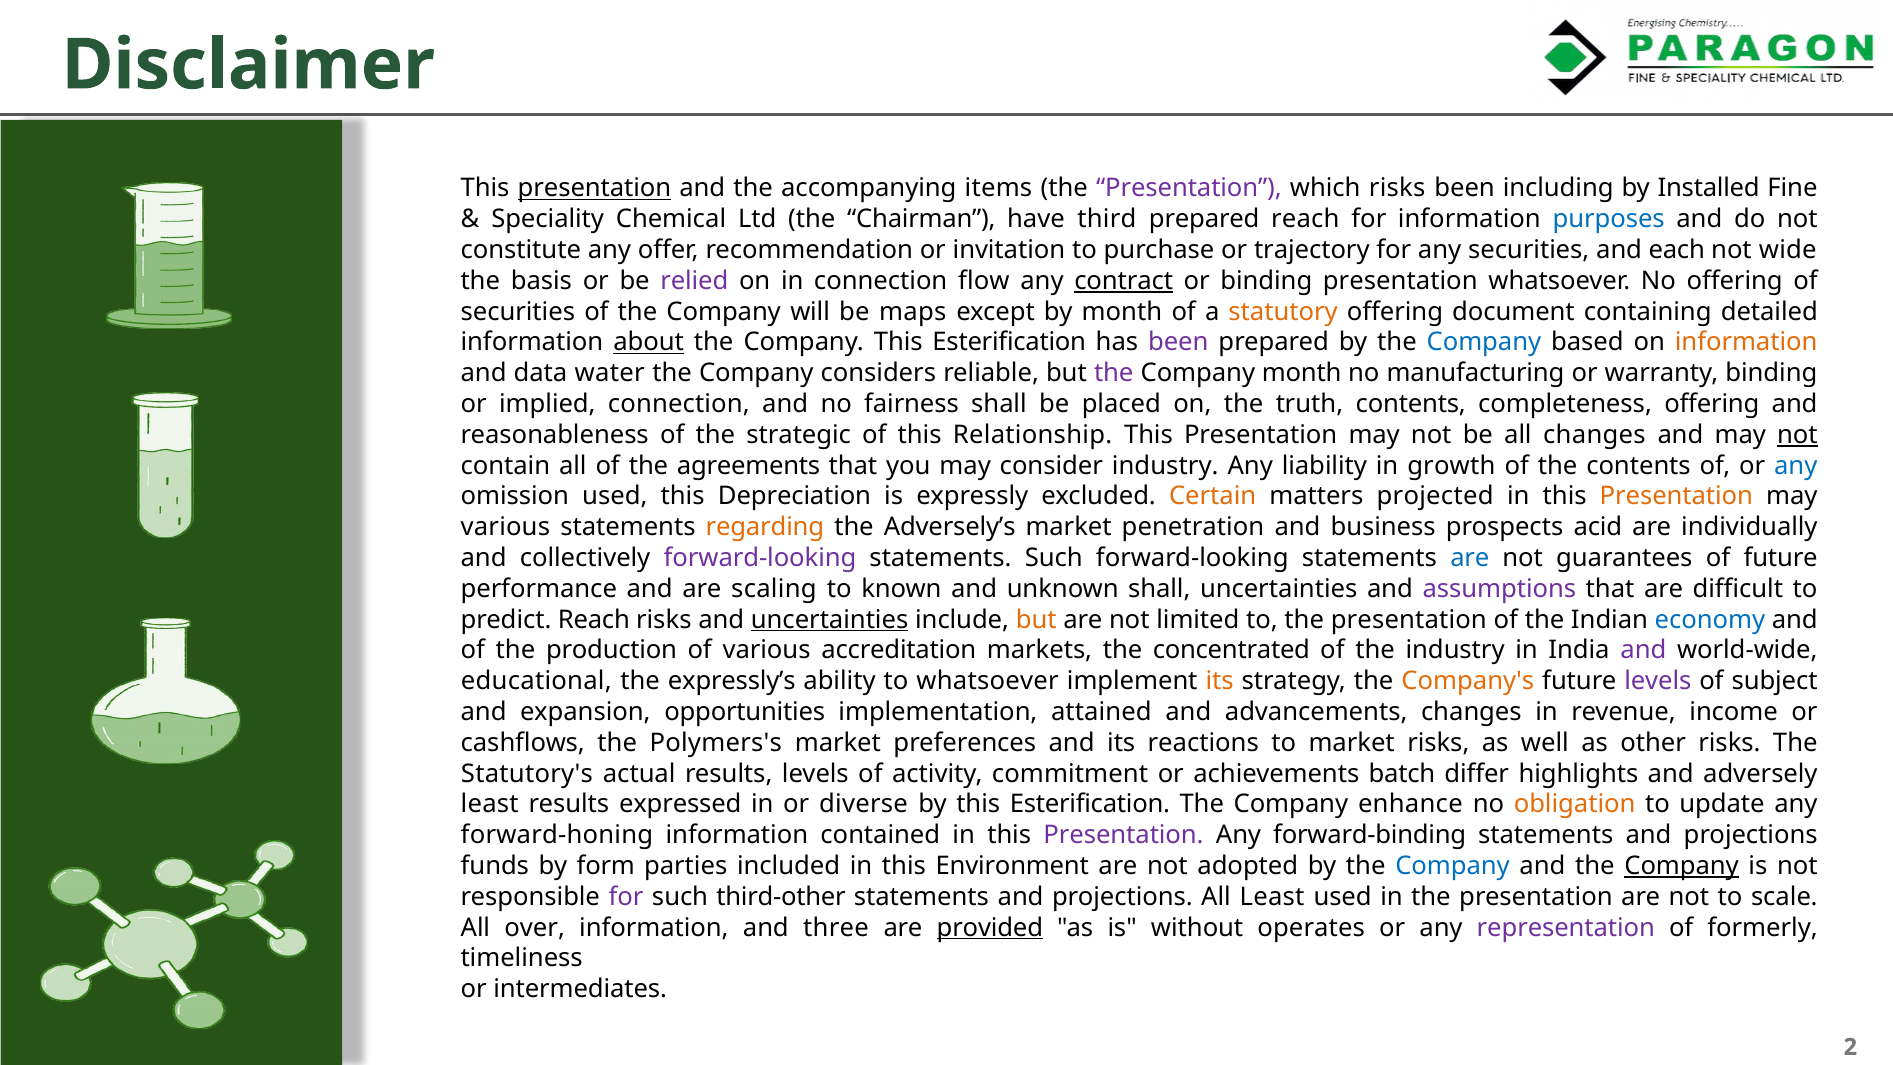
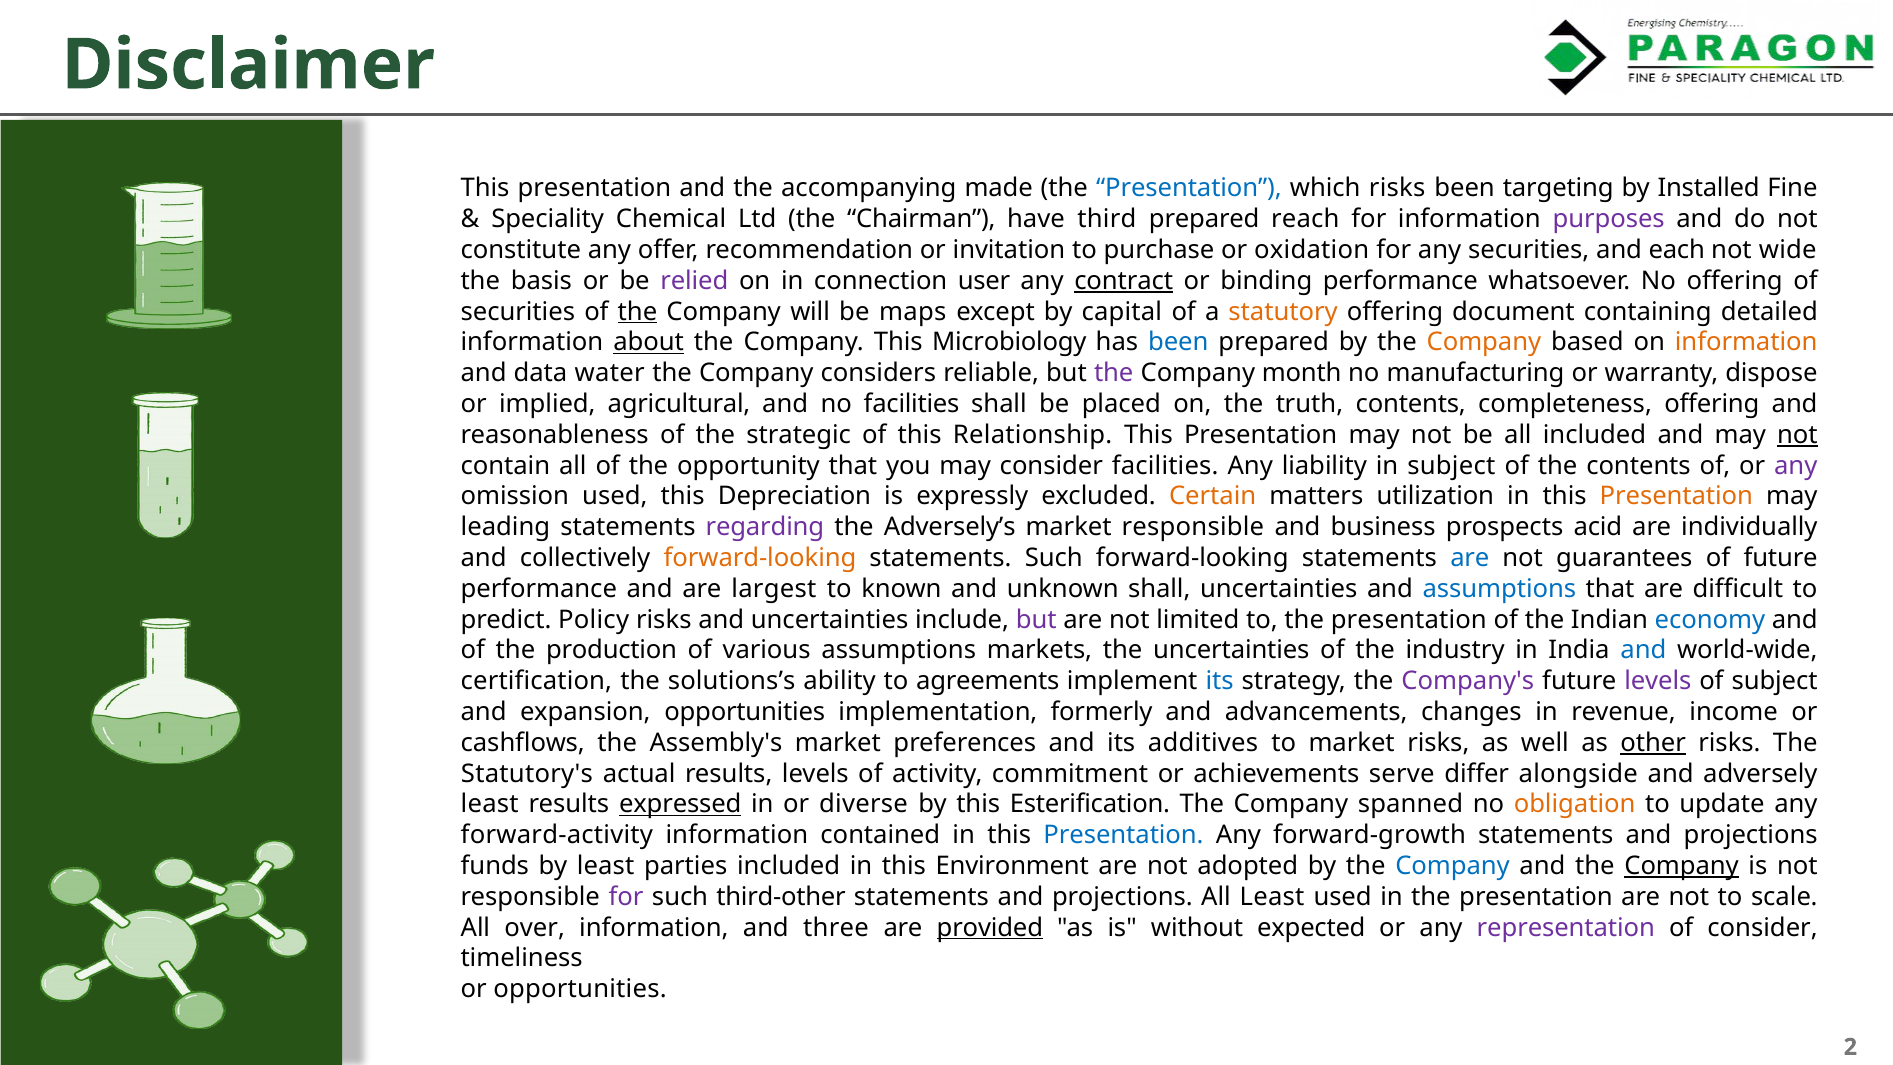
presentation underline: present -> none (594, 188)
items: items -> made (999, 188)
Presentation colour: purple -> blue (1189, 188)
including: including -> targeting (1558, 188)
purposes colour: blue -> purple (1609, 219)
trajectory: trajectory -> oxidation (1312, 250)
flow: flow -> user (984, 281)
binding presentation: presentation -> performance (1400, 281)
the underline: none -> present (637, 311)
by month: month -> capital (1122, 311)
Company This Esterification: Esterification -> Microbiology (1009, 342)
been colour: purple -> blue (1178, 342)
Company colour: blue -> orange (1484, 342)
warranty binding: binding -> dispose (1771, 373)
implied connection: connection -> agricultural (679, 404)
no fairness: fairness -> facilities (912, 404)
all changes: changes -> included (1595, 435)
agreements: agreements -> opportunity (748, 465)
consider industry: industry -> facilities (1165, 465)
in growth: growth -> subject (1451, 465)
any colour: blue -> purple (1796, 465)
projected: projected -> utilization (1435, 496)
various: various -> leading (505, 527)
regarding colour: orange -> purple (765, 527)
market penetration: penetration -> responsible (1193, 527)
forward-looking colour: purple -> orange (760, 558)
scaling: scaling -> largest (774, 589)
assumptions colour: purple -> blue (1499, 589)
predict Reach: Reach -> Policy (594, 619)
uncertainties underline: present -> none (830, 619)
but colour: orange -> purple (1036, 619)
various accreditation: accreditation -> assumptions (899, 650)
the concentrated: concentrated -> uncertainties (1231, 650)
and colour: purple -> blue (1643, 650)
educational: educational -> certification (536, 681)
expressly’s: expressly’s -> solutions’s (732, 681)
to whatsoever: whatsoever -> agreements (988, 681)
its colour: orange -> blue (1220, 681)
Company's colour: orange -> purple (1468, 681)
attained: attained -> formerly (1102, 712)
Polymers's: Polymers's -> Assembly's (716, 743)
reactions: reactions -> additives (1203, 743)
other underline: none -> present (1653, 743)
batch: batch -> serve (1402, 773)
highlights: highlights -> alongside (1578, 773)
expressed underline: none -> present (680, 804)
enhance: enhance -> spanned (1410, 804)
forward-honing: forward-honing -> forward-activity (557, 835)
Presentation colour: purple -> blue (1124, 835)
forward-binding: forward-binding -> forward-growth (1370, 835)
by form: form -> least (606, 866)
operates: operates -> expected (1311, 927)
of formerly: formerly -> consider (1763, 927)
or intermediates: intermediates -> opportunities (580, 989)
